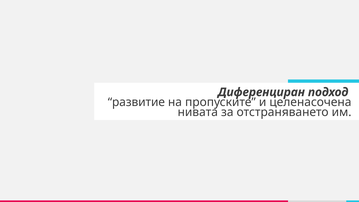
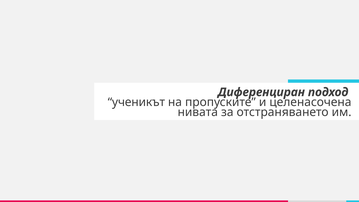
развитие: развитие -> ученикът (136, 102)
